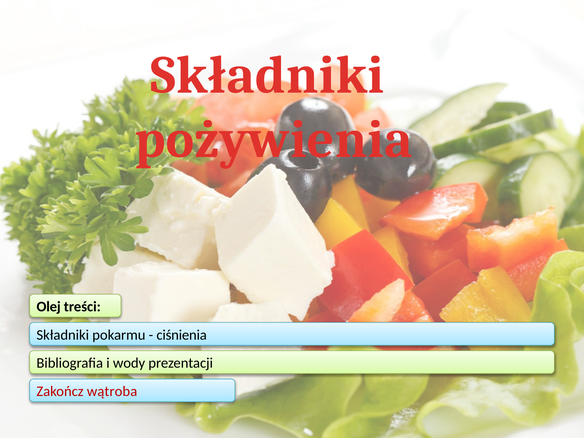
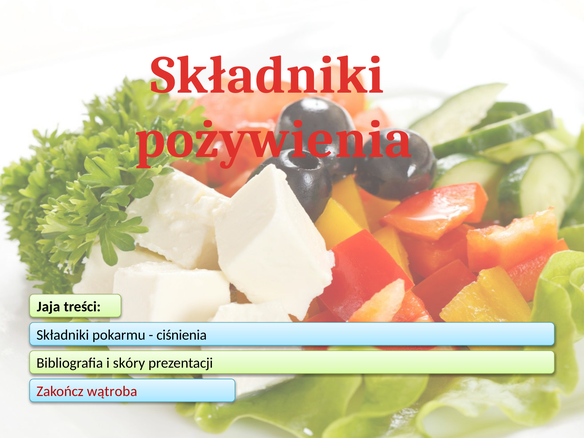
Olej: Olej -> Jaja (48, 307)
wody: wody -> skóry (129, 363)
